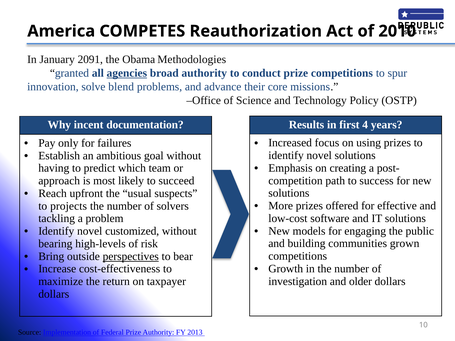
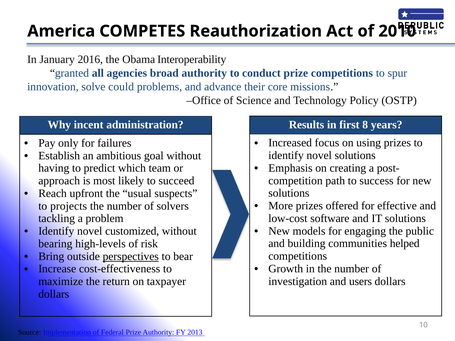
2091: 2091 -> 2016 (90, 60)
Methodologies: Methodologies -> Interoperability (192, 60)
agencies underline: present -> none (127, 73)
blend: blend -> could (121, 87)
4: 4 -> 8 (365, 125)
documentation: documentation -> administration (145, 125)
grown: grown -> helped (405, 244)
older: older -> users (361, 282)
